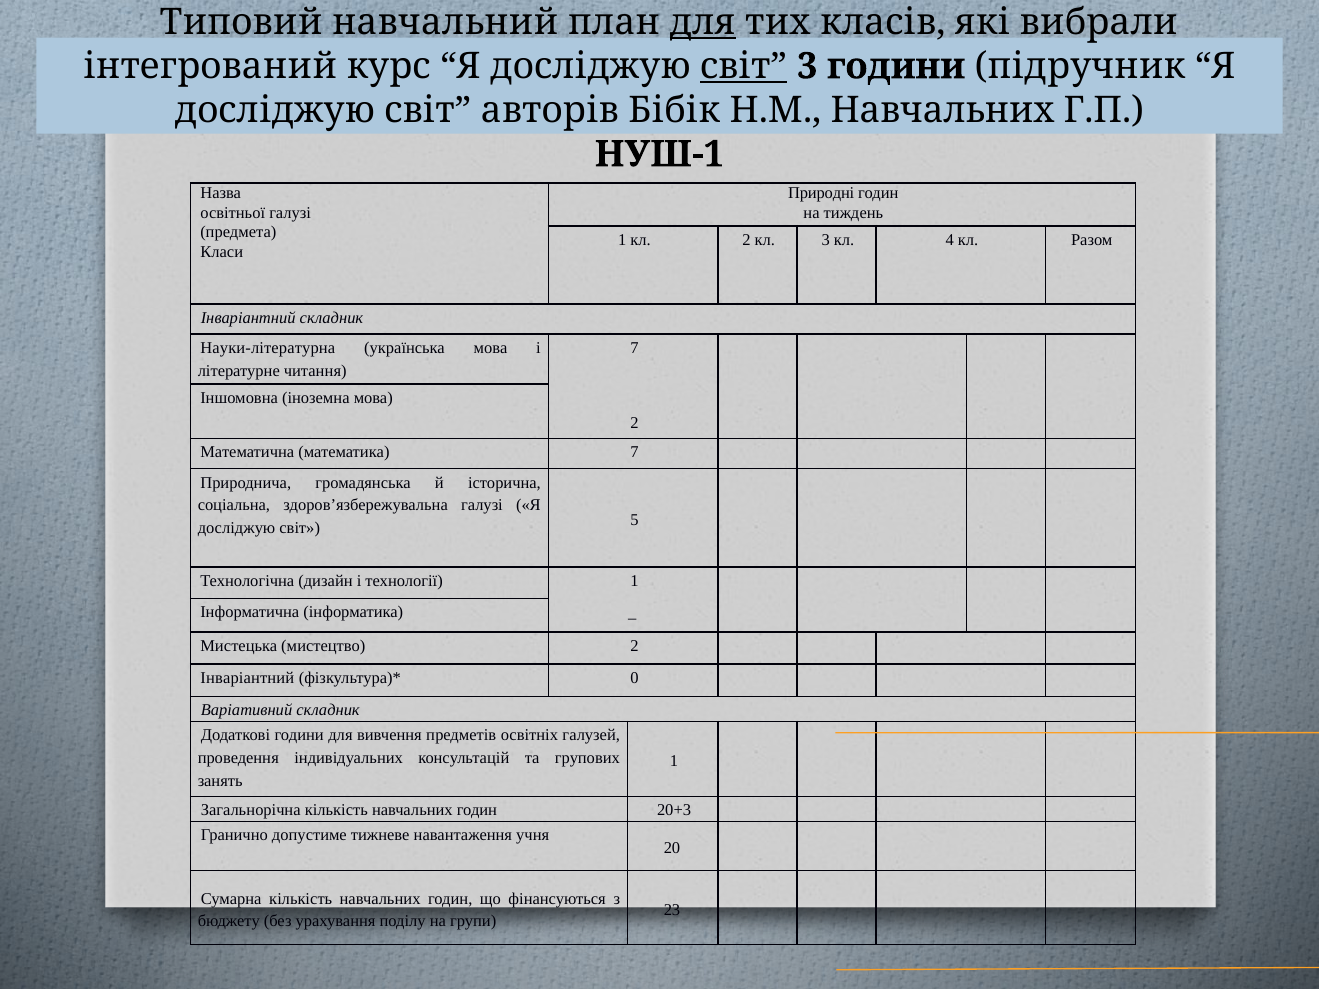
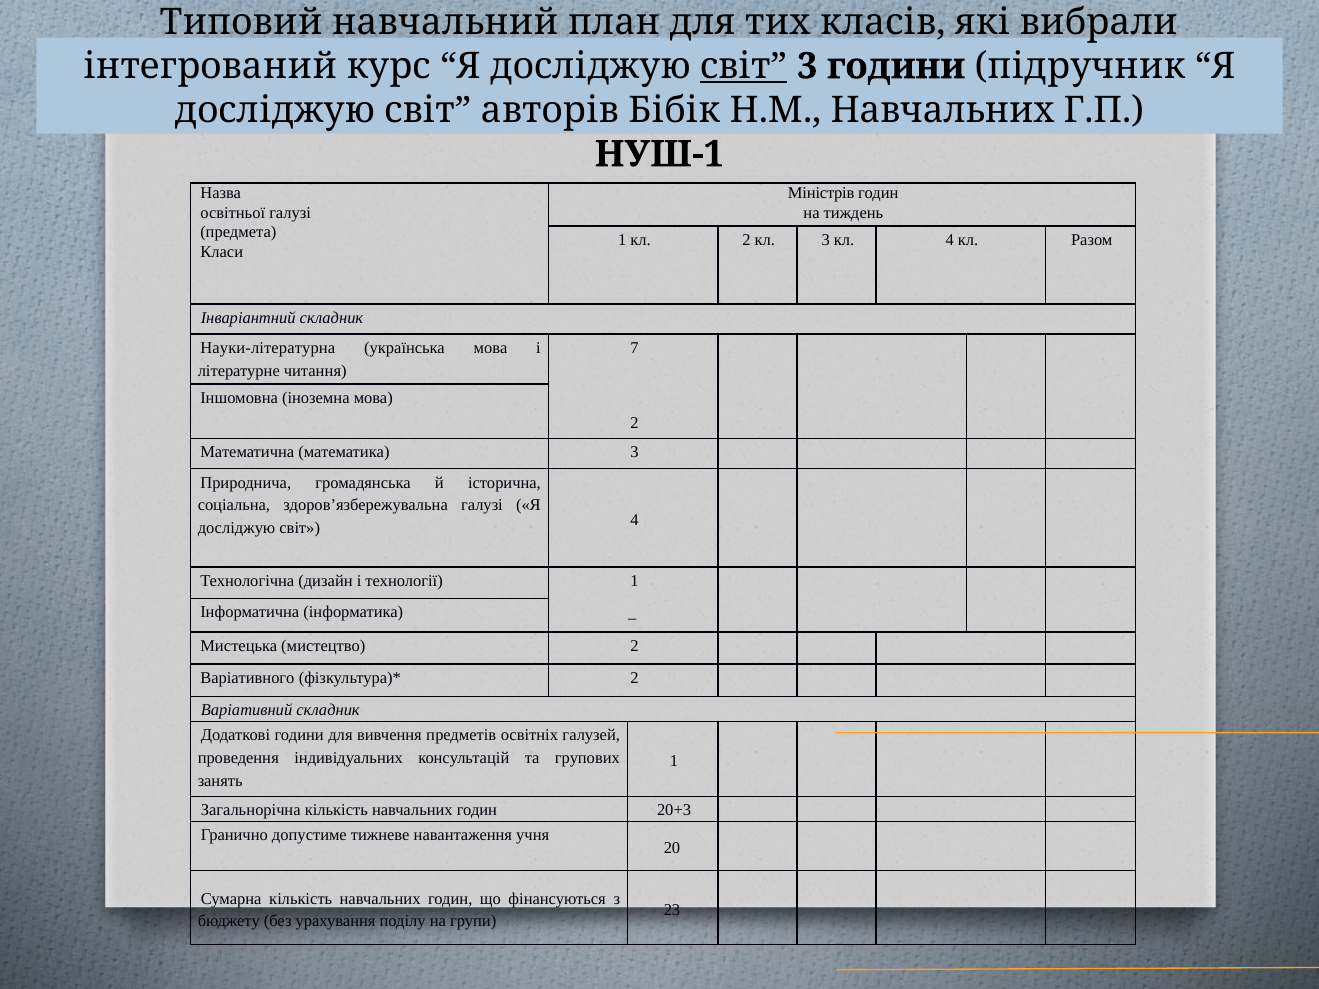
для underline: present -> none (703, 22)
Природні: Природні -> Міністрів (821, 194)
математика 7: 7 -> 3 (634, 453)
світ 5: 5 -> 4 (634, 520)
Інваріантний: Інваріантний -> Варіативного (247, 678)
0: 0 -> 2 (634, 678)
